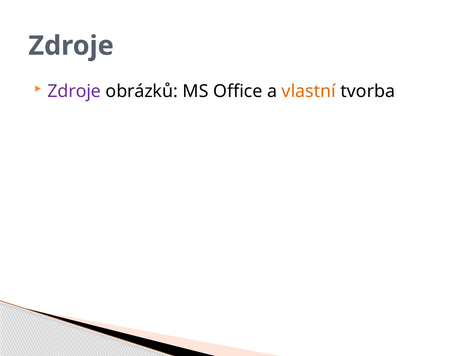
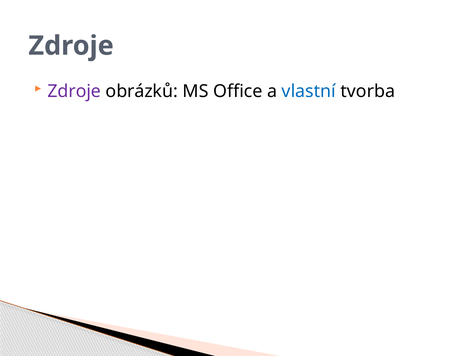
vlastní colour: orange -> blue (309, 91)
